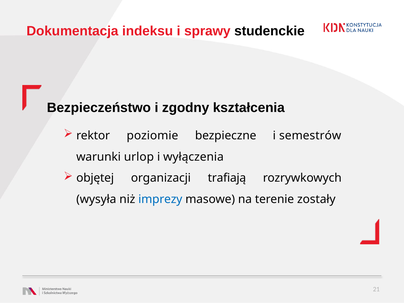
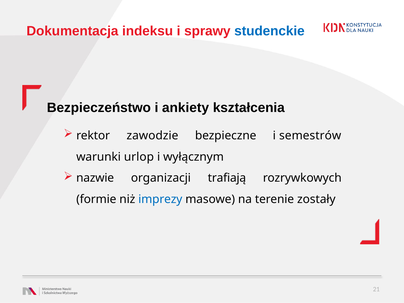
studenckie colour: black -> blue (269, 31)
zgodny: zgodny -> ankiety (186, 108)
poziomie: poziomie -> zawodzie (152, 136)
wyłączenia: wyłączenia -> wyłącznym (193, 157)
objętej: objętej -> nazwie (95, 178)
wysyła: wysyła -> formie (96, 199)
